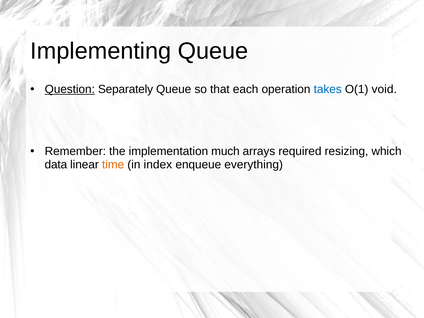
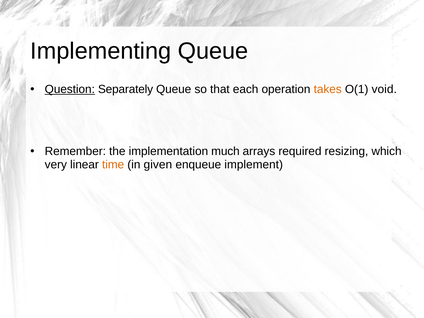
takes colour: blue -> orange (328, 89)
data: data -> very (56, 164)
index: index -> given (158, 164)
everything: everything -> implement (254, 164)
